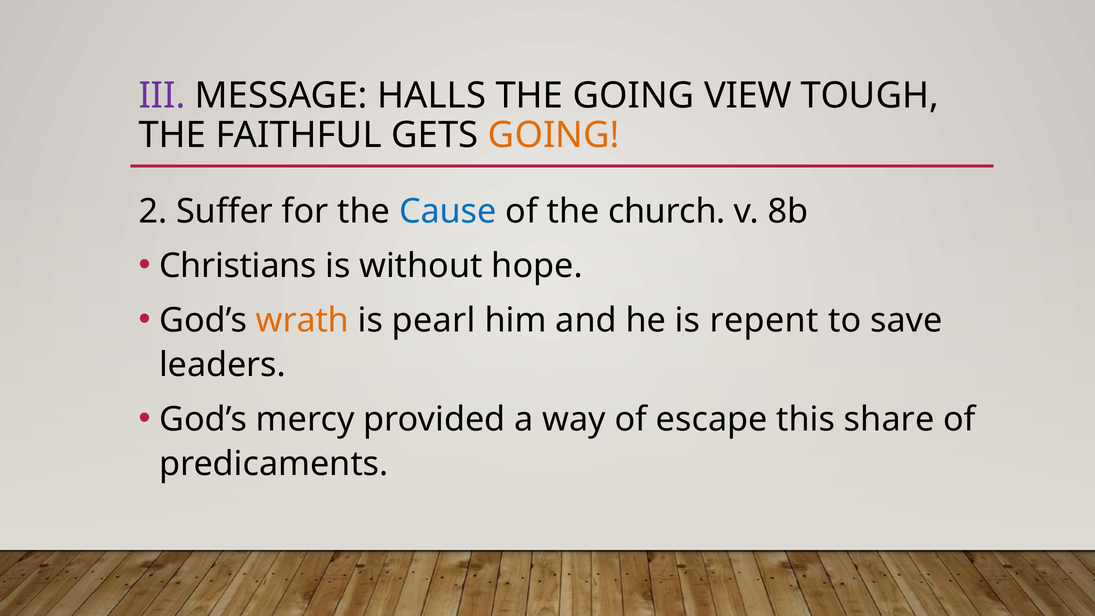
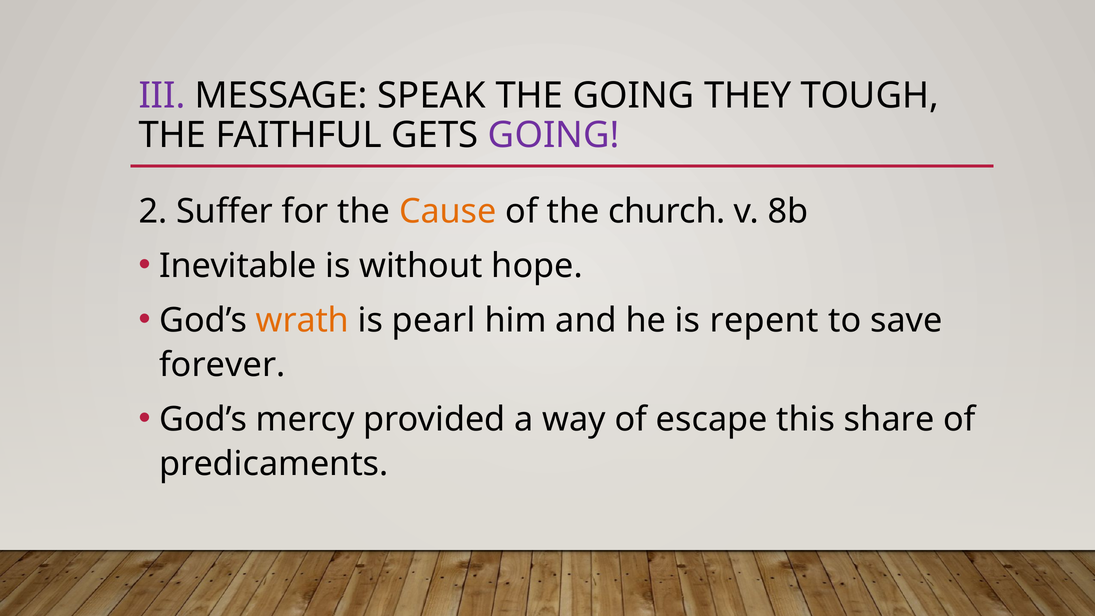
HALLS: HALLS -> SPEAK (432, 96)
VIEW: VIEW -> THEY (748, 96)
GOING colour: orange -> purple (554, 135)
Cause colour: blue -> orange (448, 211)
Christians: Christians -> Inevitable (238, 266)
leaders: leaders -> forever (222, 365)
